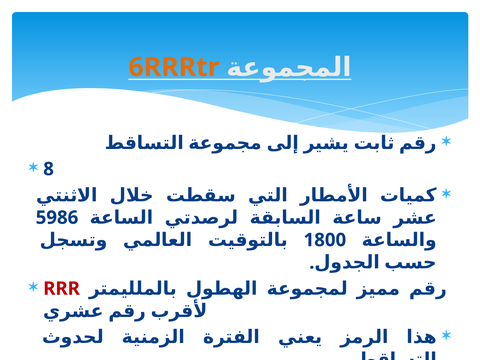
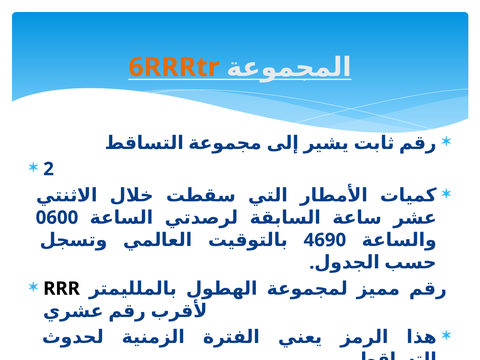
8: 8 -> 2 (49, 169)
5986: 5986 -> 0600 (57, 218)
1800: 1800 -> 4690 (325, 240)
RRR colour: red -> black (62, 289)
